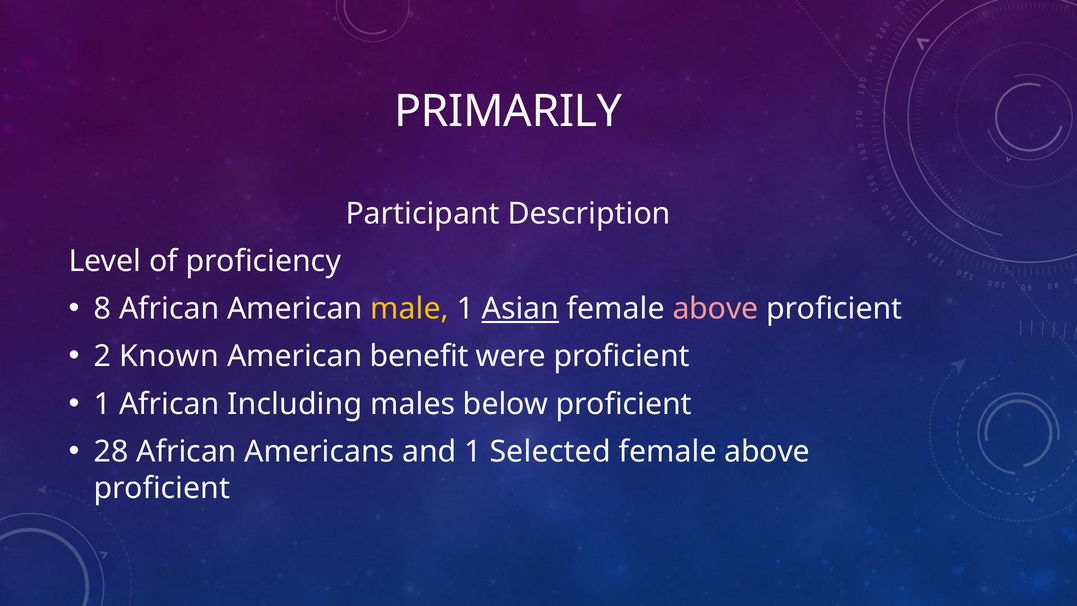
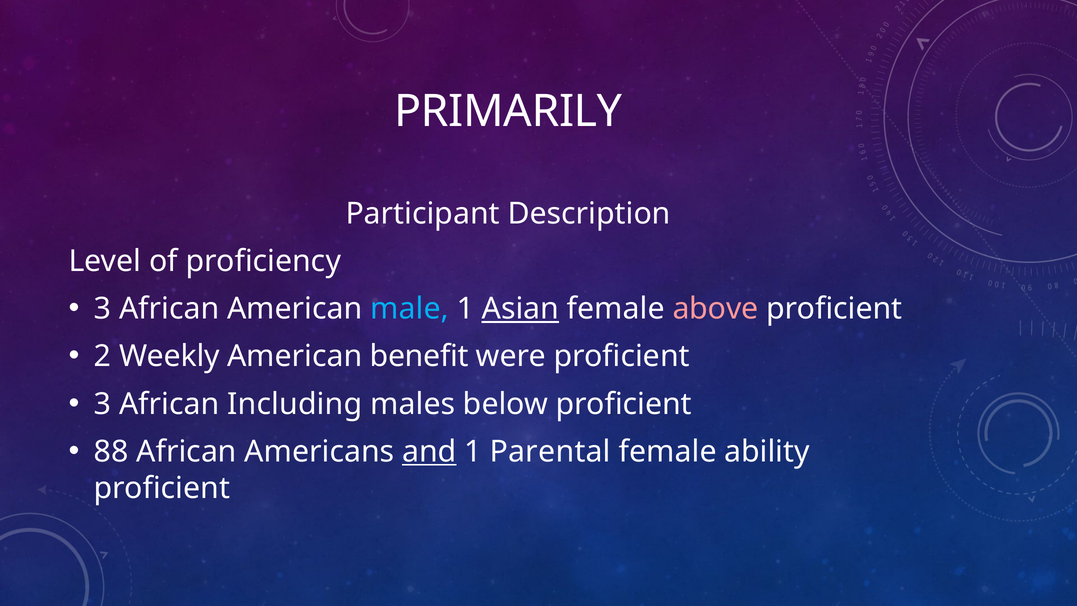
8: 8 -> 3 (103, 309)
male colour: yellow -> light blue (410, 309)
Known: Known -> Weekly (169, 356)
1: 1 -> 3 (103, 404)
28: 28 -> 88 (111, 452)
and underline: none -> present (429, 452)
Selected: Selected -> Parental (550, 452)
above: above -> ability (767, 452)
